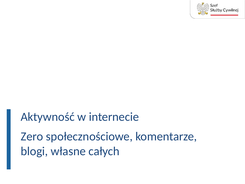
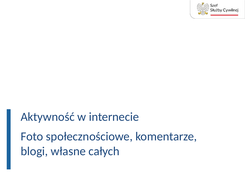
Zero: Zero -> Foto (32, 136)
